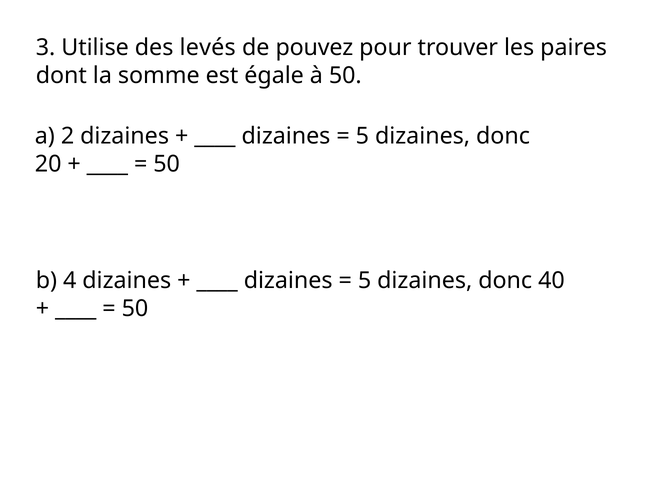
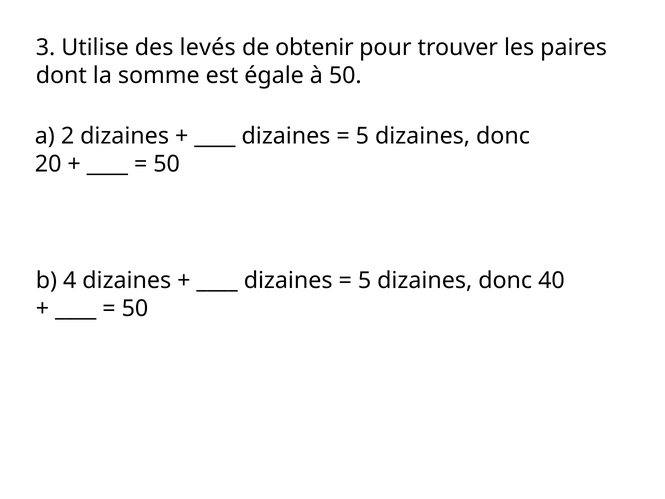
pouvez: pouvez -> obtenir (314, 48)
